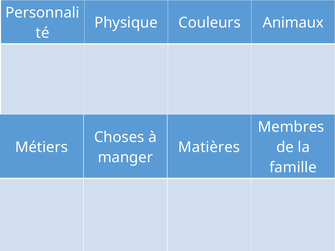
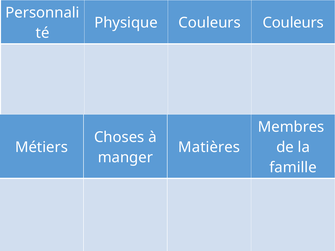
Couleurs Animaux: Animaux -> Couleurs (293, 23)
